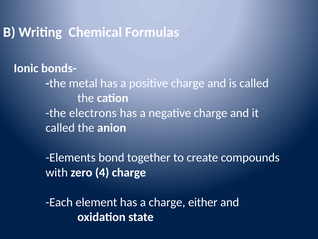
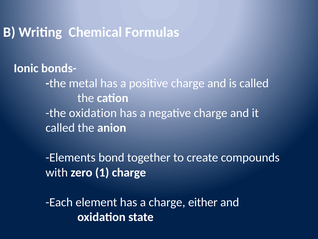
the electrons: electrons -> oxidation (93, 113)
4: 4 -> 1 (102, 172)
